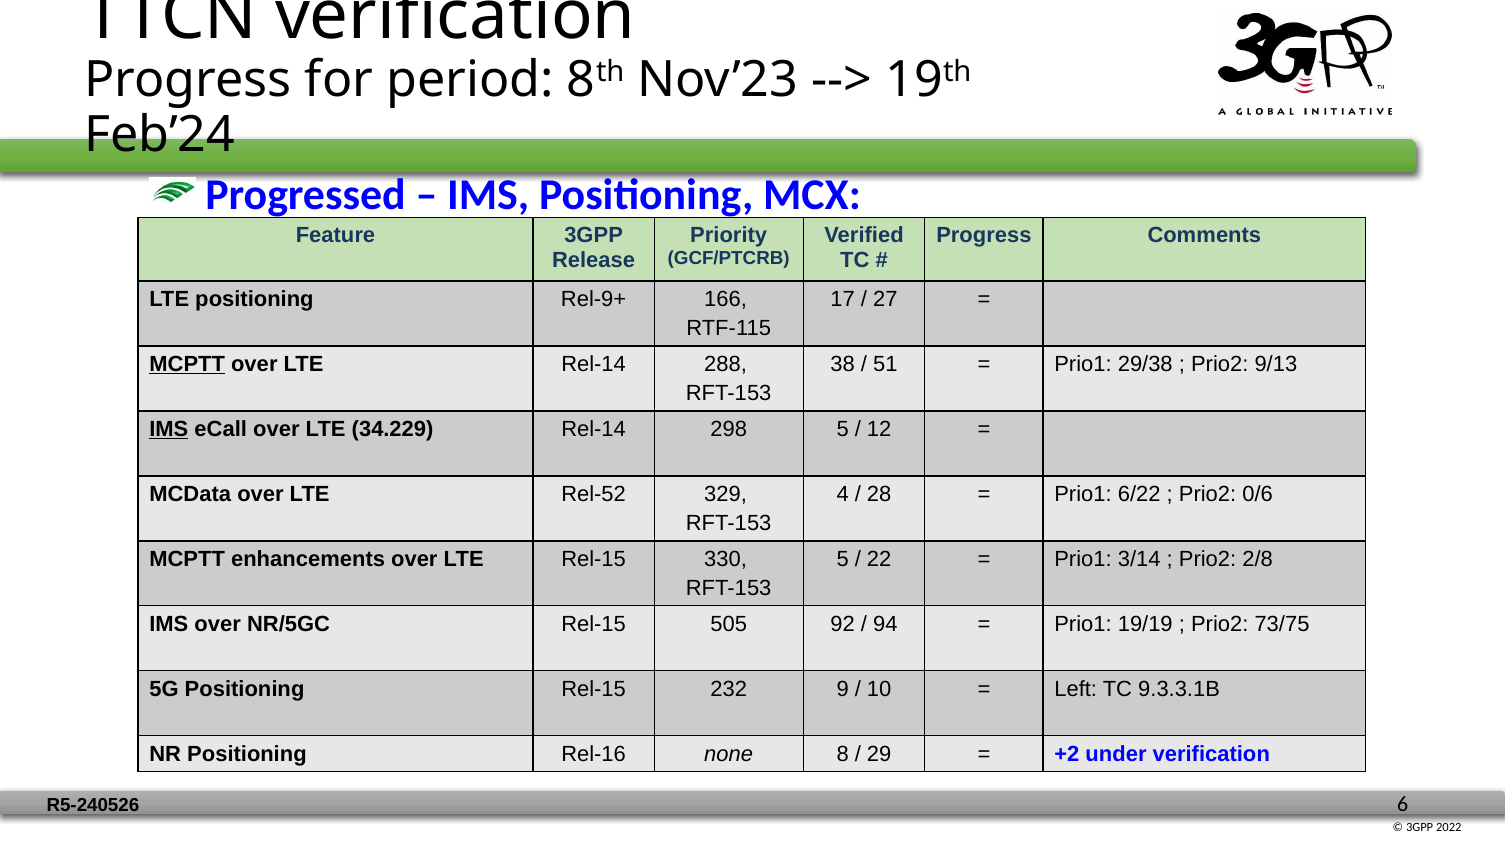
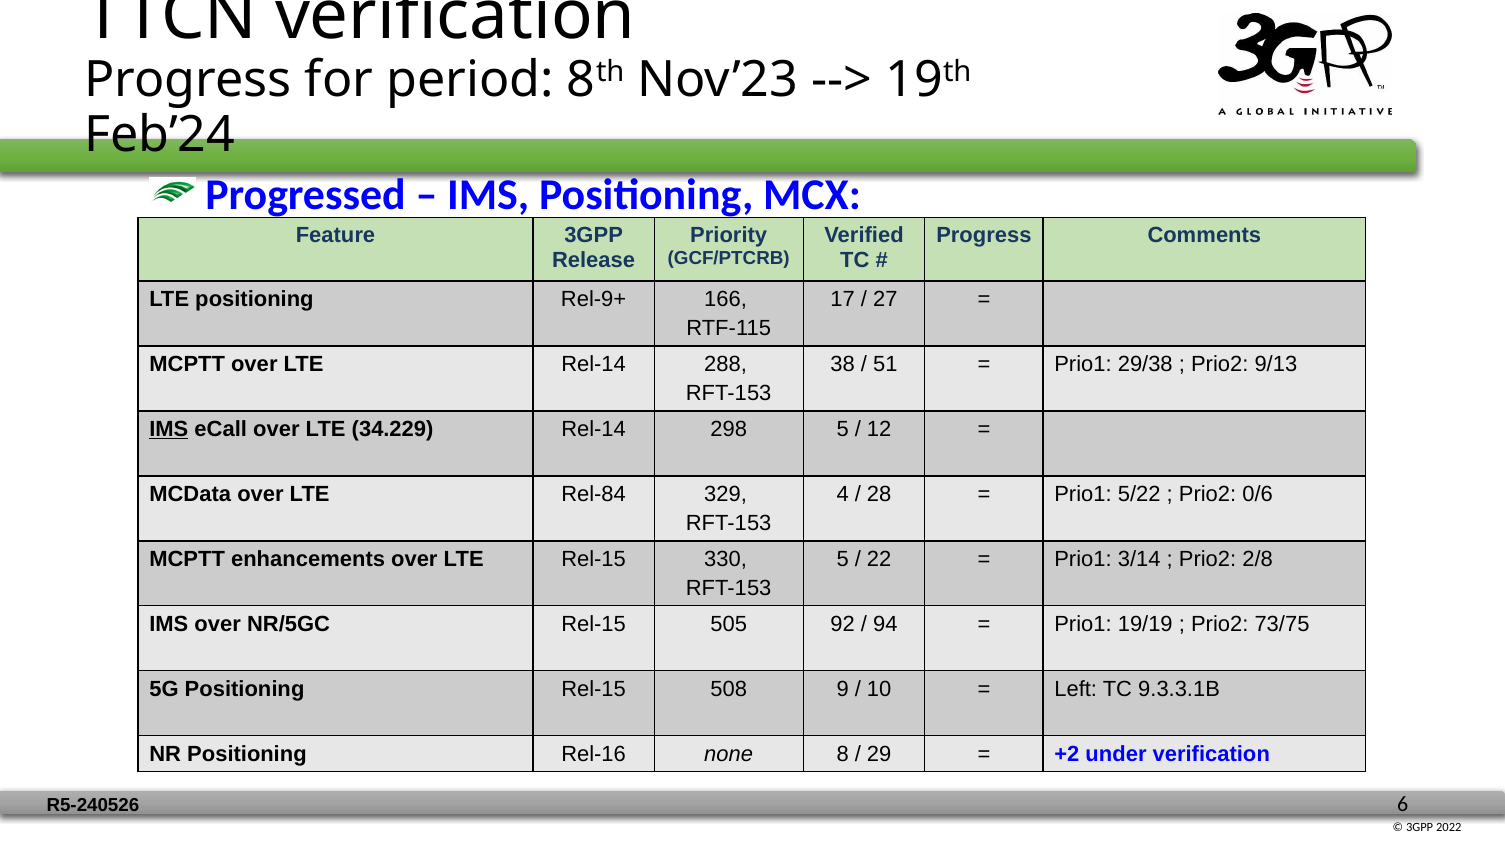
MCPTT underline: present -> none (187, 365)
Rel-52: Rel-52 -> Rel-84 (594, 495)
6/22: 6/22 -> 5/22 (1139, 495)
232: 232 -> 508 (729, 689)
